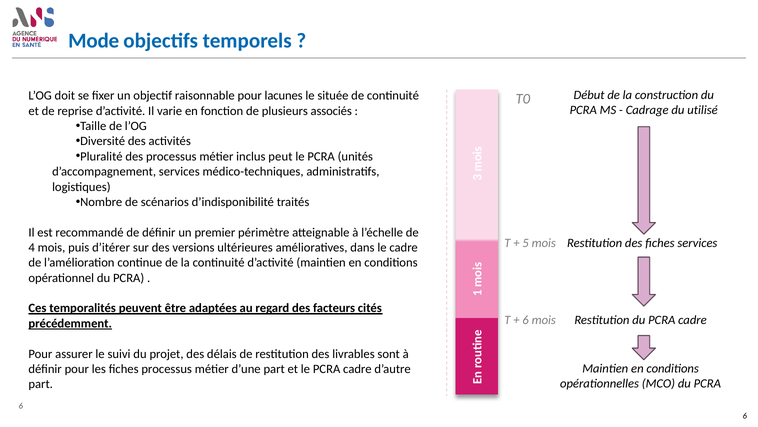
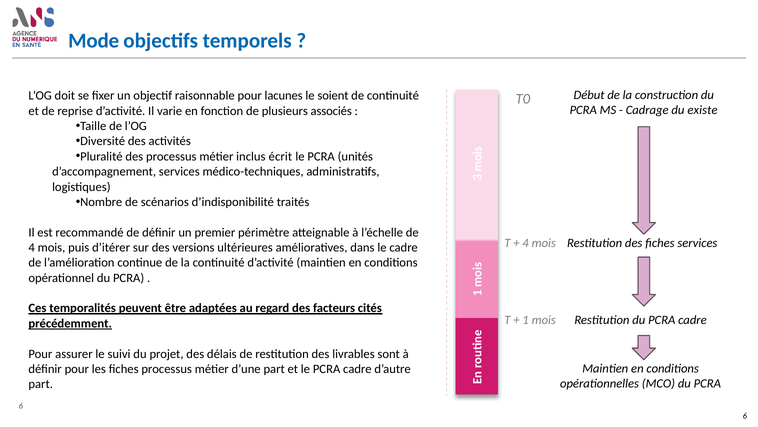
située: située -> soient (333, 96)
utilisé: utilisé -> existe (702, 110)
peut: peut -> écrit (280, 156)
5: 5 -> 4 (526, 243)
6: 6 -> 1 (526, 320)
